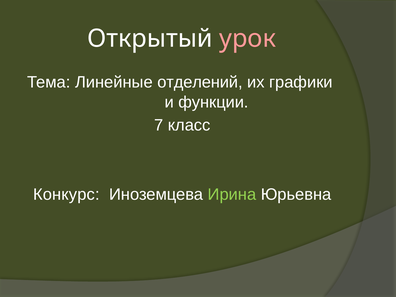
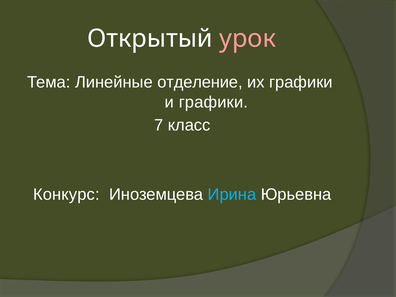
отделений: отделений -> отделение (200, 82)
и функции: функции -> графики (213, 102)
Ирина colour: light green -> light blue (232, 195)
